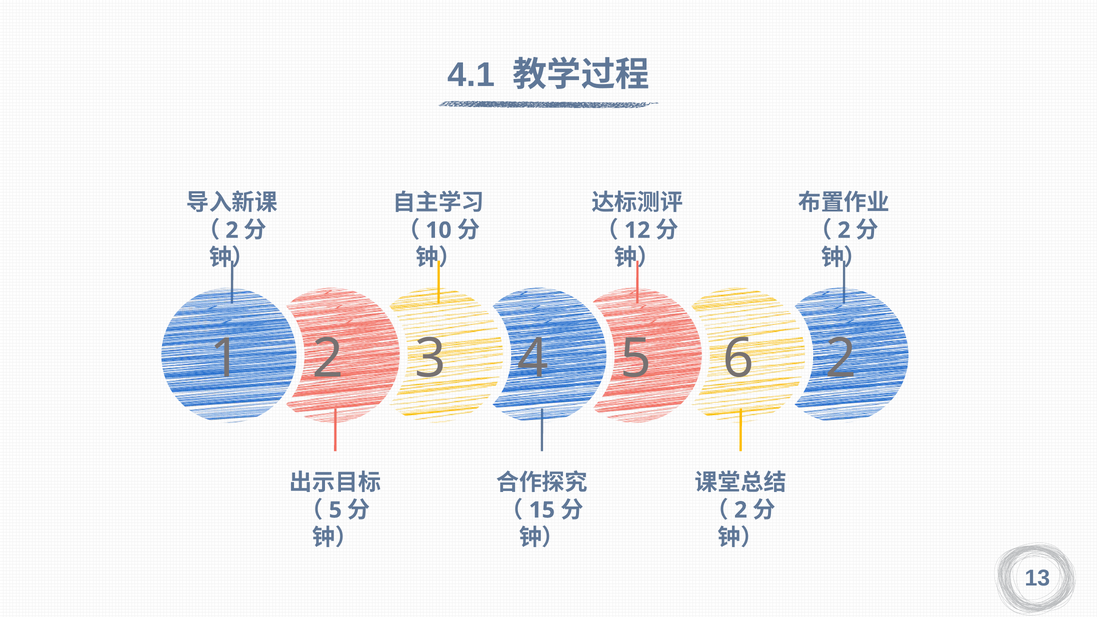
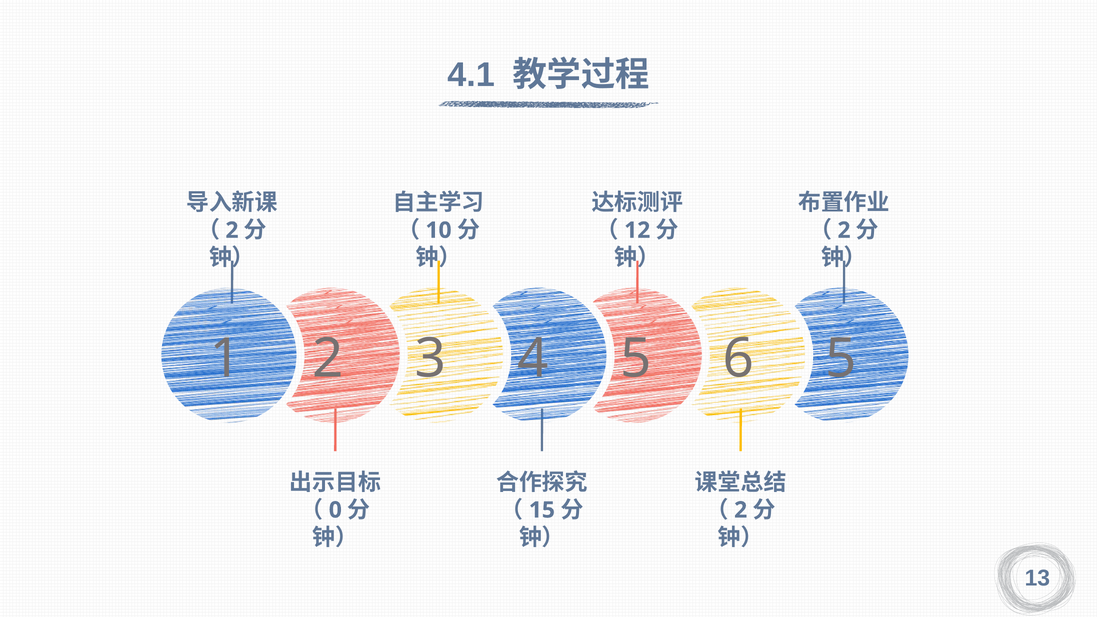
6 2: 2 -> 5 (841, 359)
5: 5 -> 0 (335, 510)
